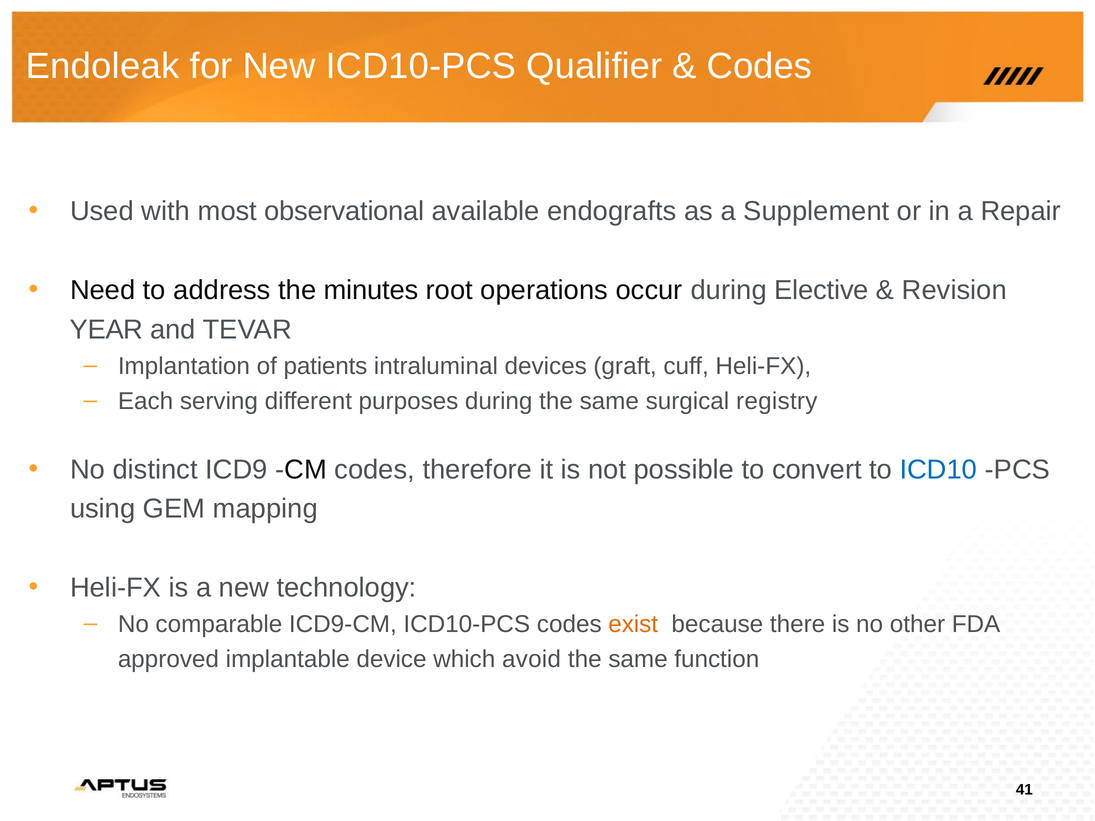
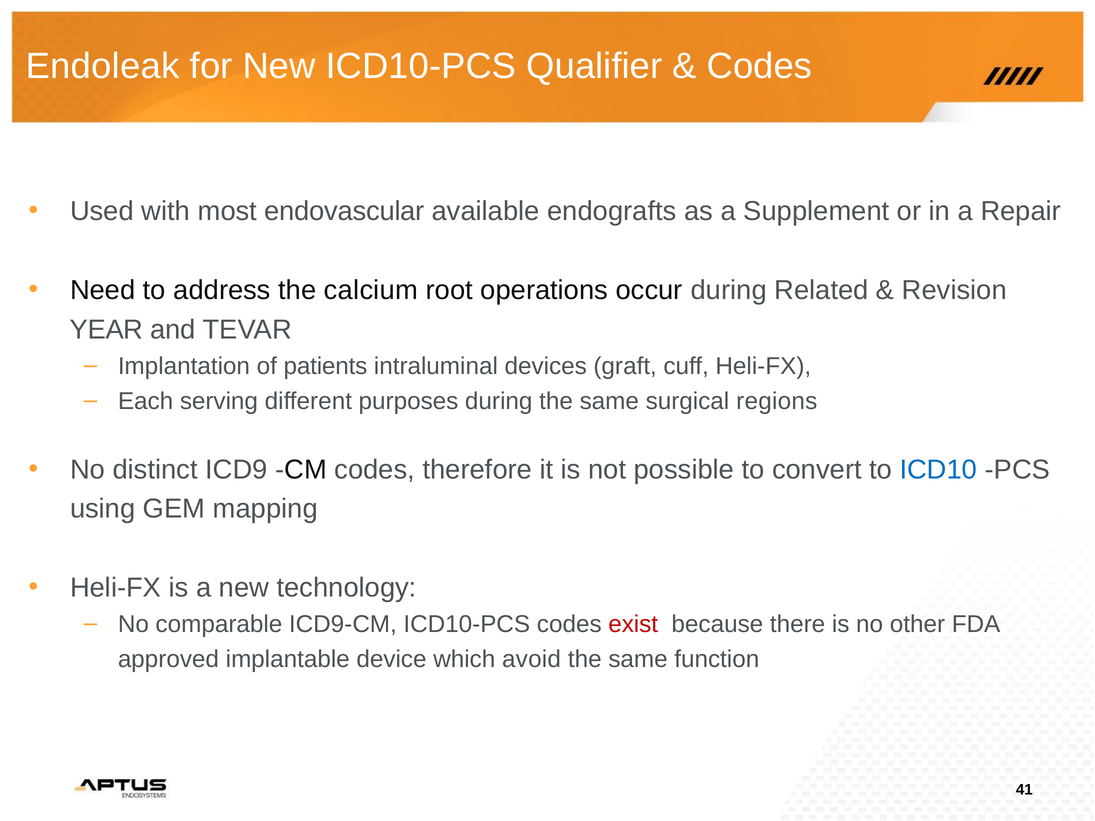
observational: observational -> endovascular (344, 211)
minutes: minutes -> calcium (371, 290)
Elective: Elective -> Related (821, 290)
registry: registry -> regions (777, 401)
exist colour: orange -> red (633, 624)
